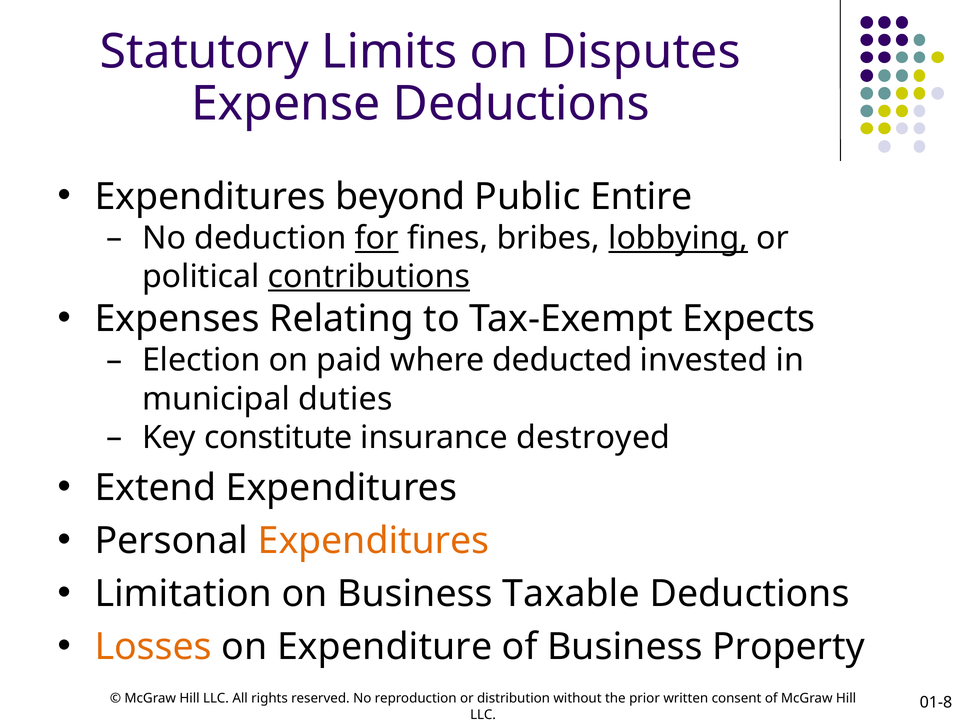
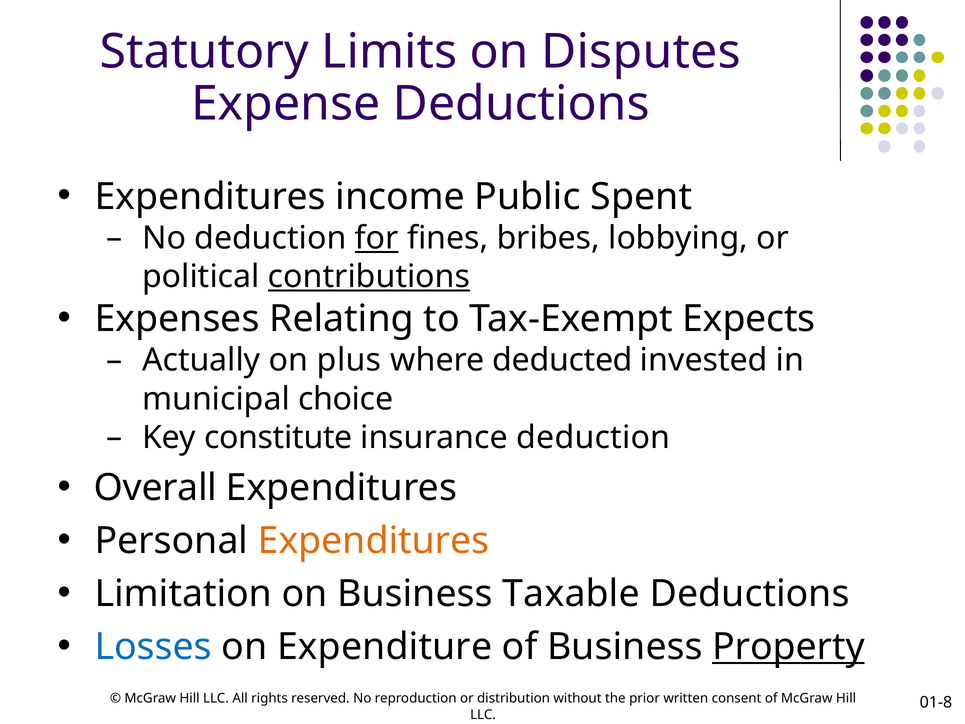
beyond: beyond -> income (400, 197)
Entire: Entire -> Spent (641, 197)
lobbying underline: present -> none (678, 238)
Election: Election -> Actually (201, 360)
paid: paid -> plus (349, 360)
duties: duties -> choice (346, 399)
insurance destroyed: destroyed -> deduction (593, 437)
Extend: Extend -> Overall (156, 488)
Losses colour: orange -> blue (153, 647)
Property underline: none -> present (788, 647)
